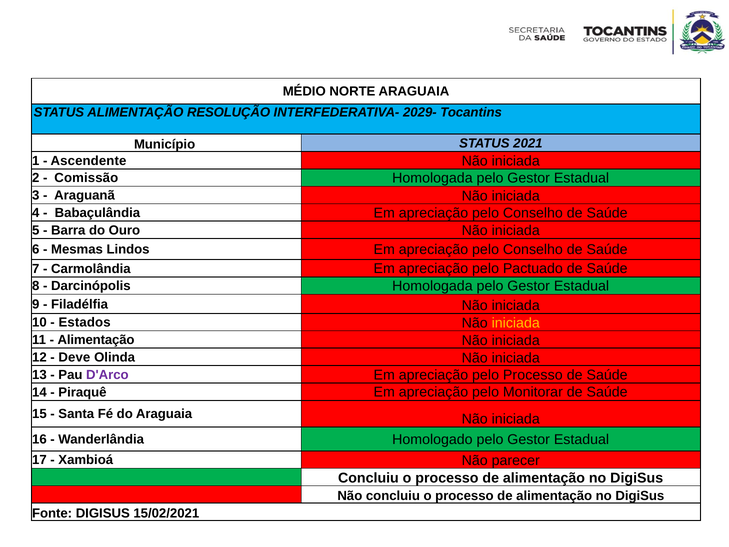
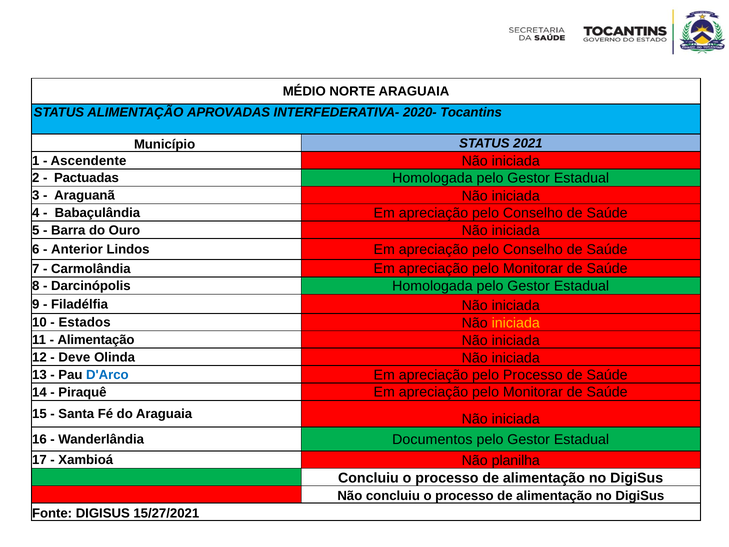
RESOLUÇÃO: RESOLUÇÃO -> APROVADAS (229, 112)
2029-: 2029- -> 2020- (420, 112)
Comissão: Comissão -> Pactuadas (86, 178)
Mesmas: Mesmas -> Anterior (77, 249)
Pactuado: Pactuado -> Monitorar (533, 269)
D'Arco colour: purple -> blue (107, 375)
Homologado: Homologado -> Documentos (432, 439)
parecer: parecer -> planilha (516, 460)
15/02/2021: 15/02/2021 -> 15/27/2021 (166, 513)
